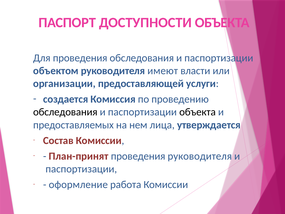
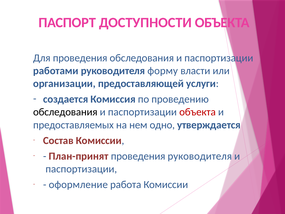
объектом: объектом -> работами (56, 71)
имеют: имеют -> форму (163, 71)
объекта colour: black -> red (198, 112)
лица: лица -> одно (162, 125)
